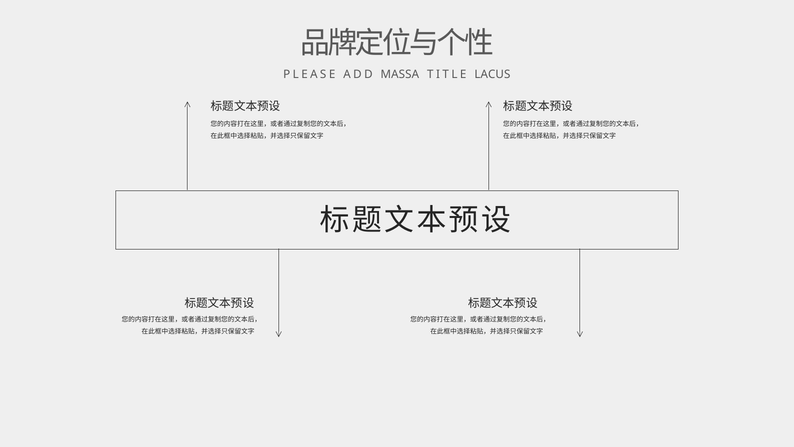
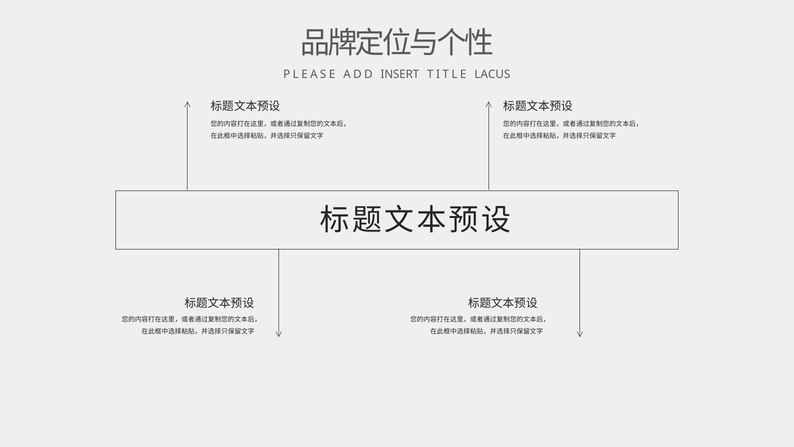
MASSA: MASSA -> INSERT (400, 75)
